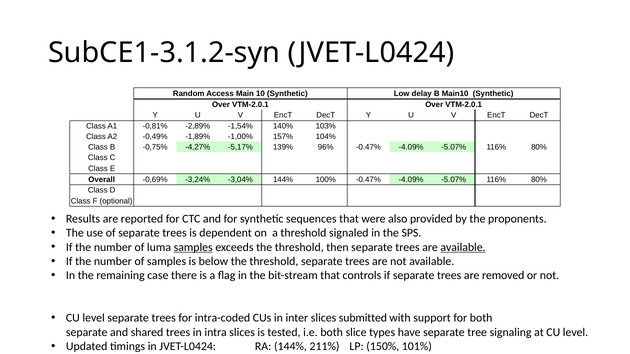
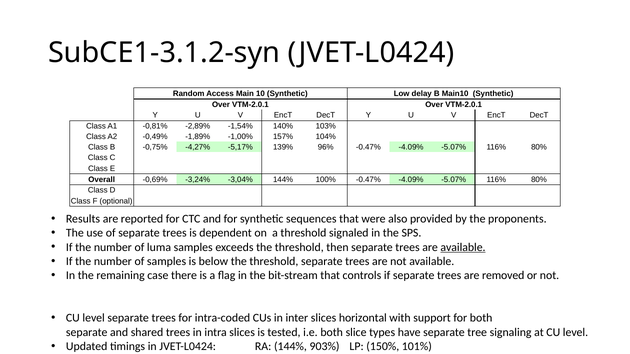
samples underline: present -> none (193, 247)
submitted: submitted -> horizontal (363, 318)
211%: 211% -> 903% (325, 347)
